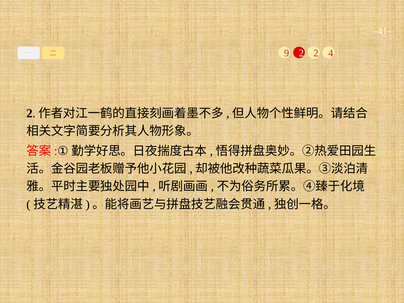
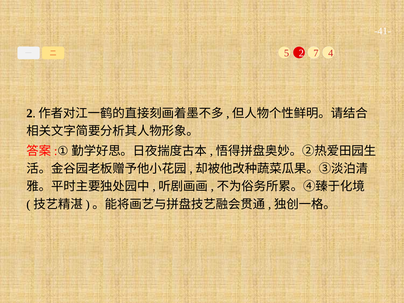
9: 9 -> 5 (287, 53)
2 2: 2 -> 7 (316, 53)
